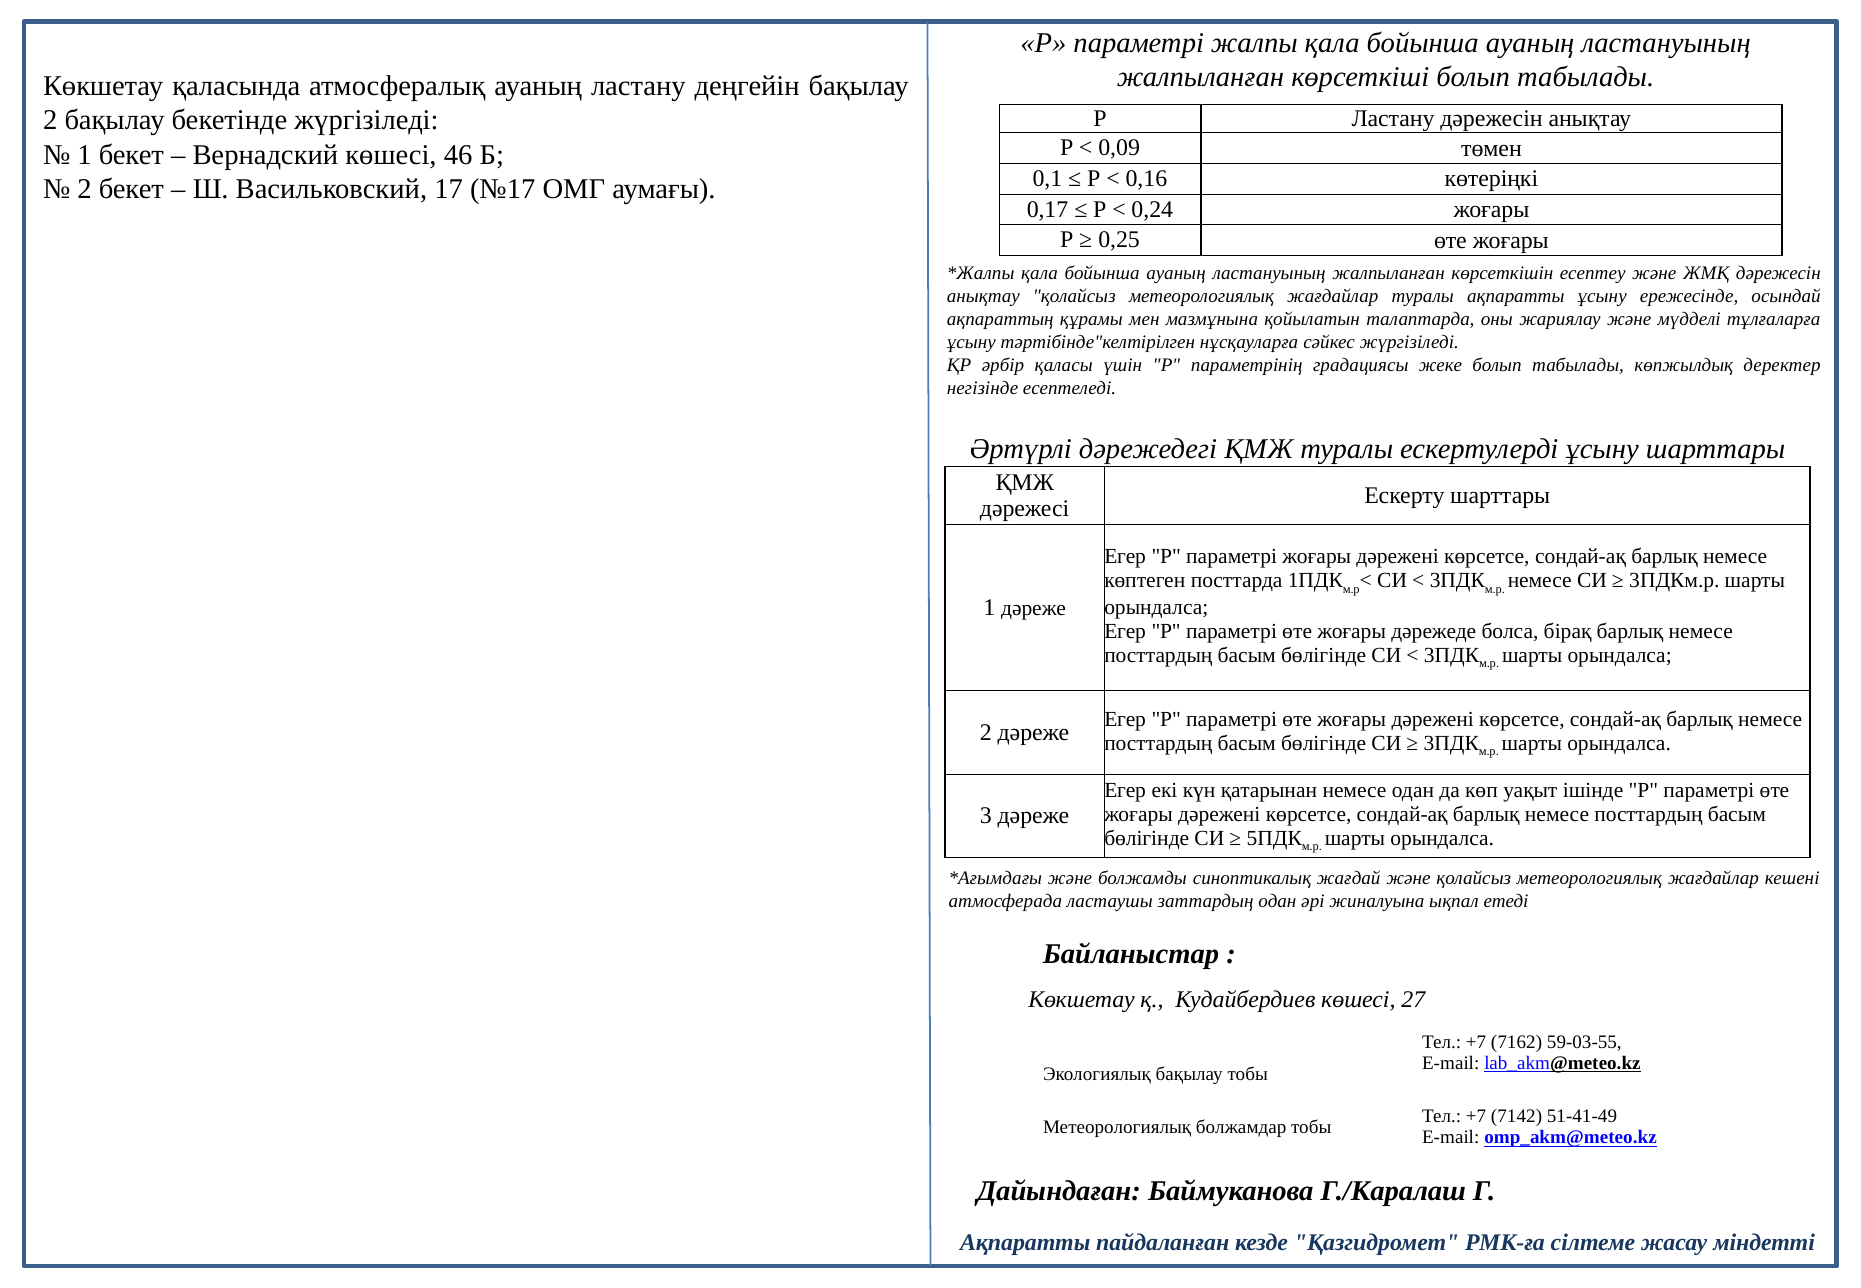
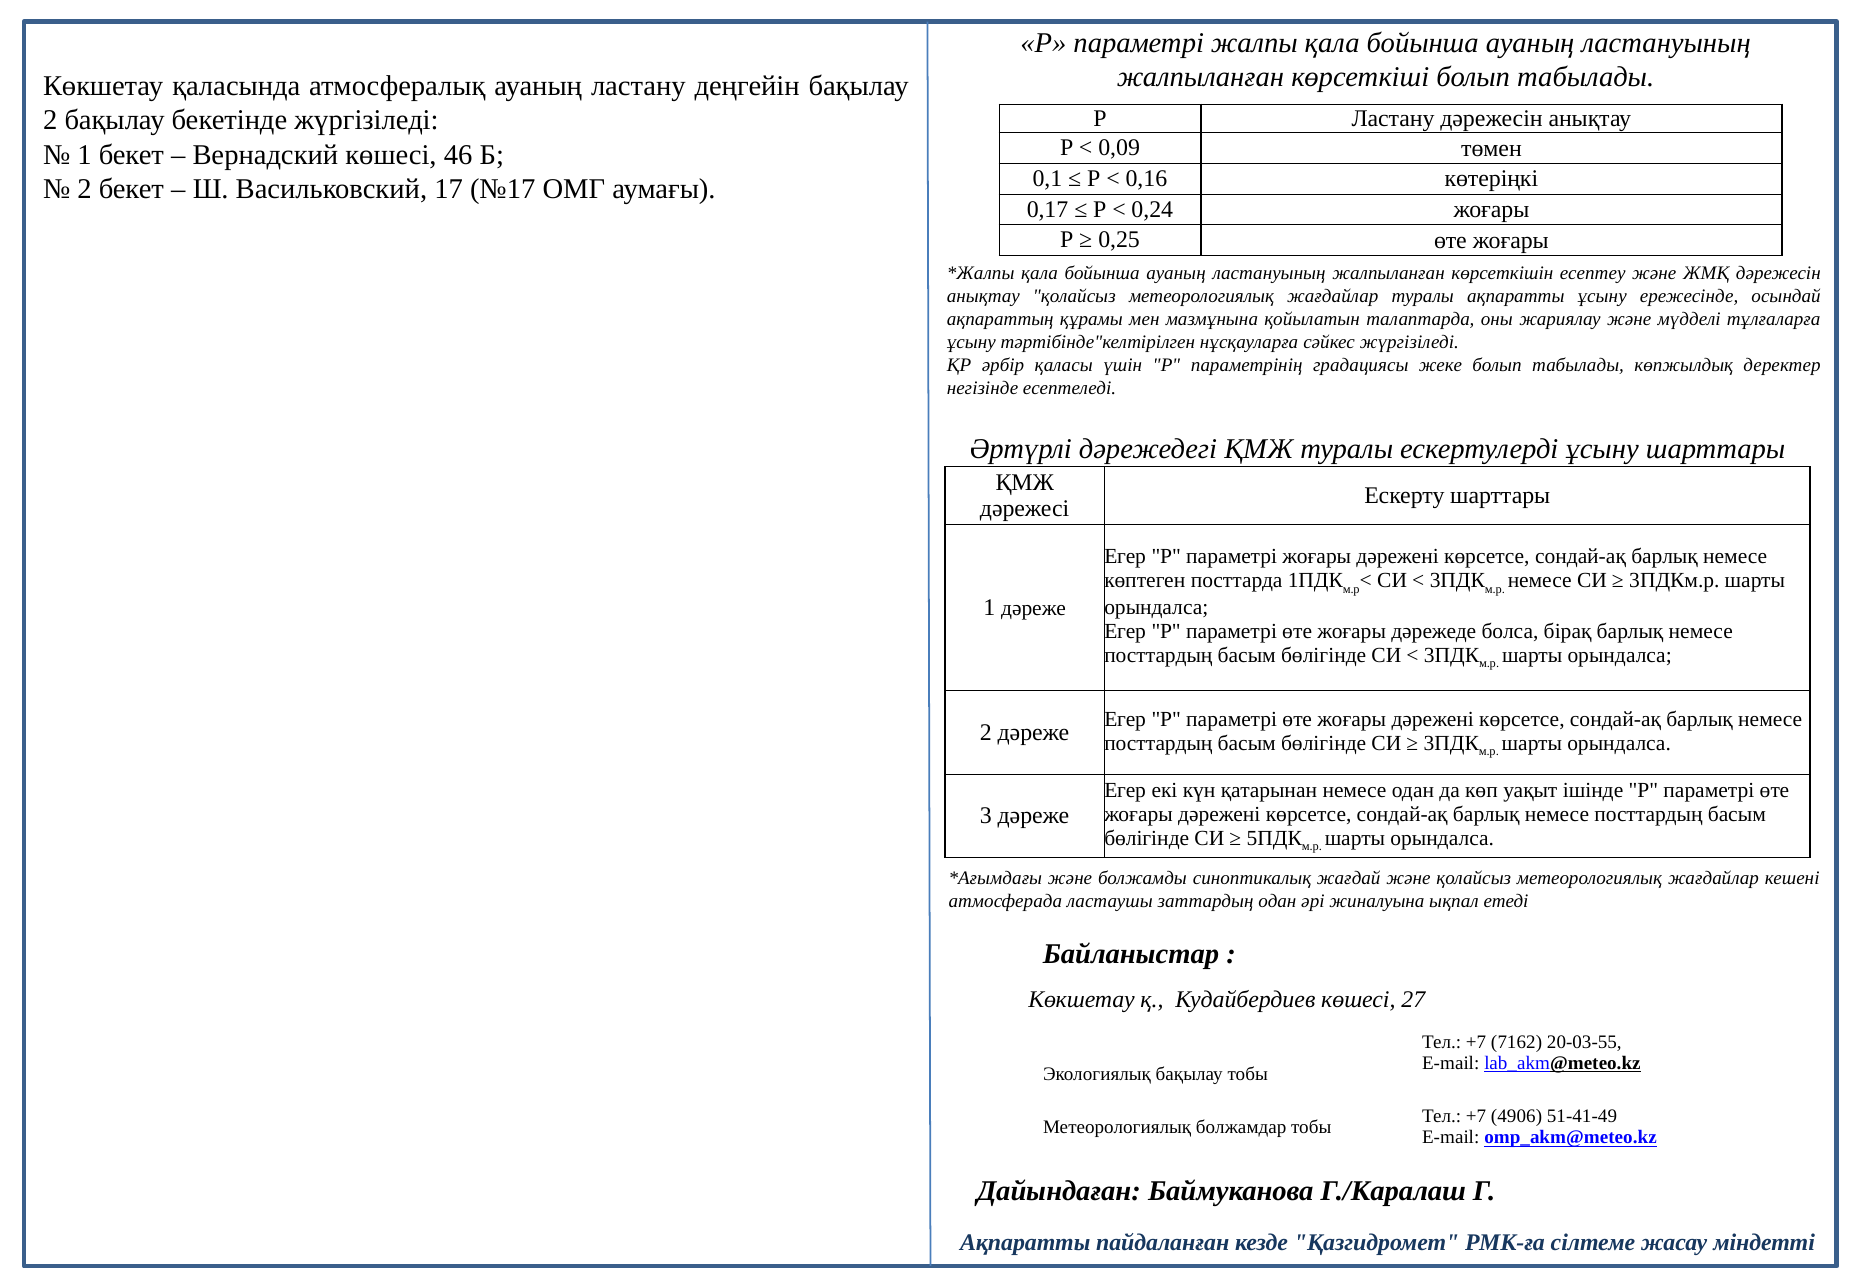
59-03-55: 59-03-55 -> 20-03-55 (1584, 1042)
7142: 7142 -> 4906 (1517, 1117)
